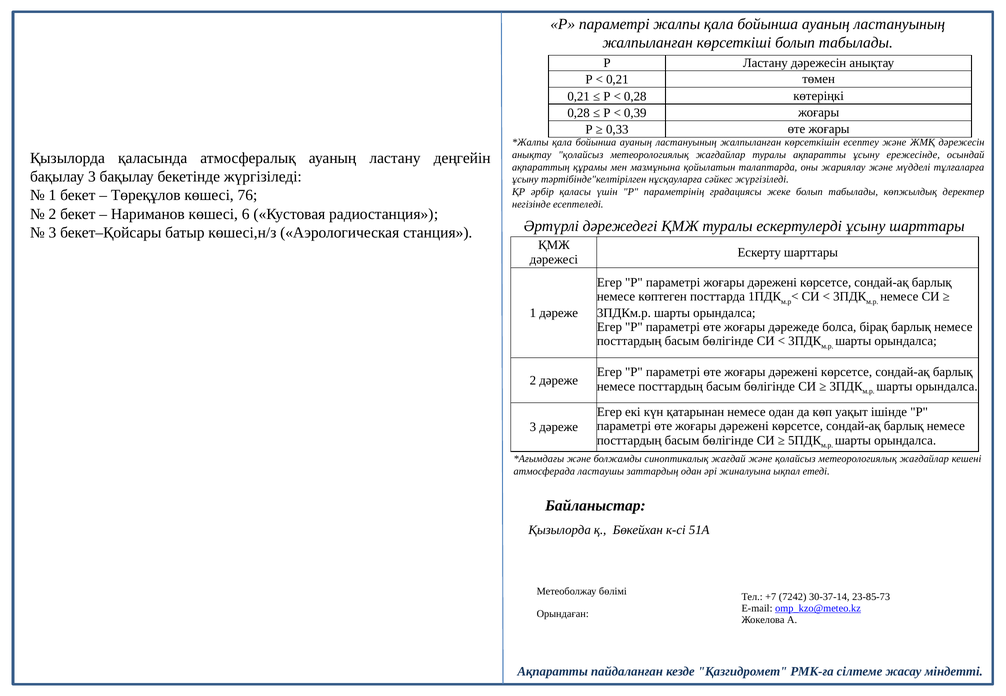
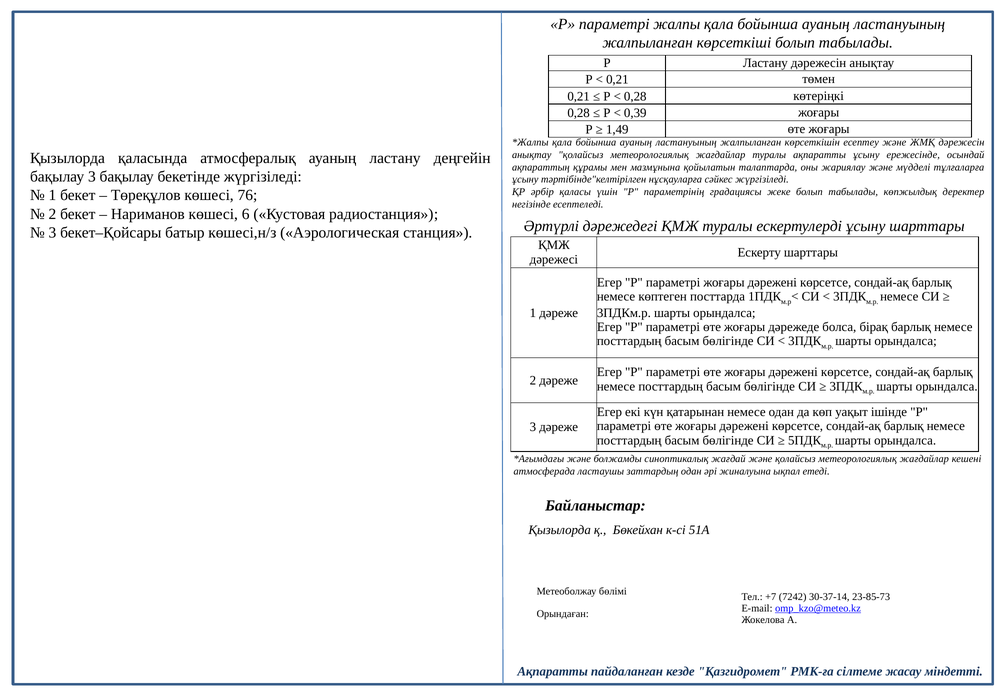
0,33: 0,33 -> 1,49 (617, 130)
